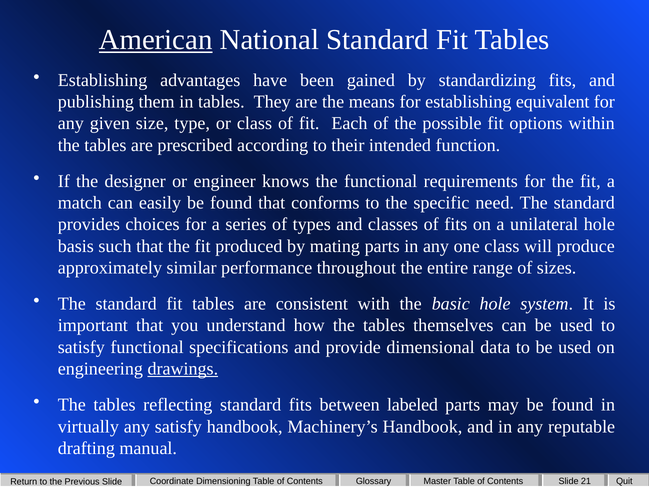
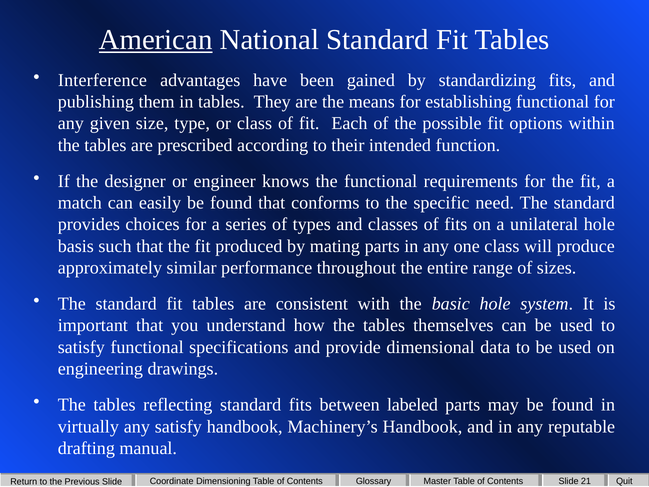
Establishing: Establishing -> Interference (102, 80)
establishing equivalent: equivalent -> functional (553, 102)
drawings underline: present -> none (183, 369)
